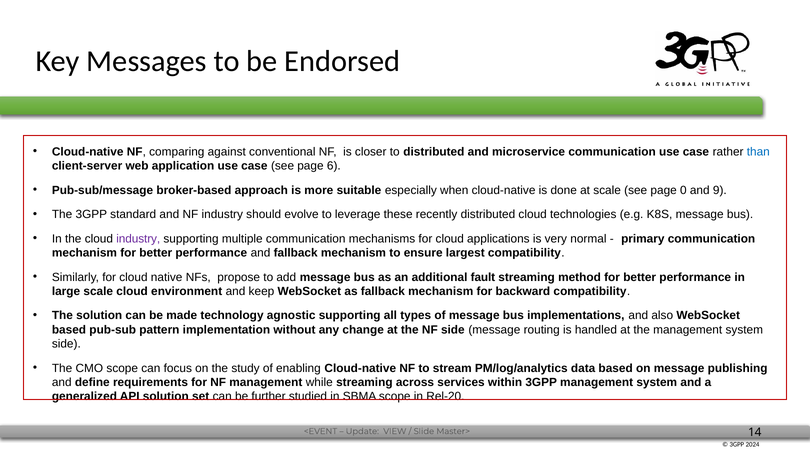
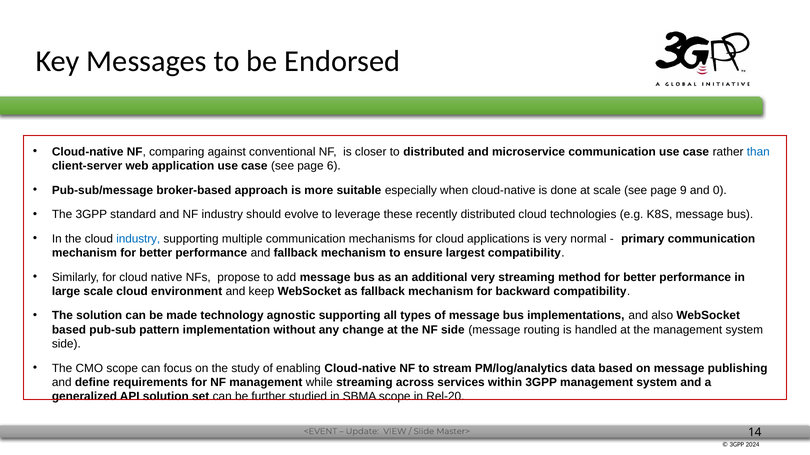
0: 0 -> 9 (683, 190)
9: 9 -> 0 (720, 190)
industry colour: purple -> blue (138, 239)
additional fault: fault -> very (483, 277)
